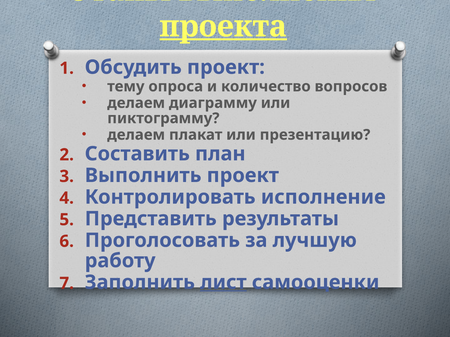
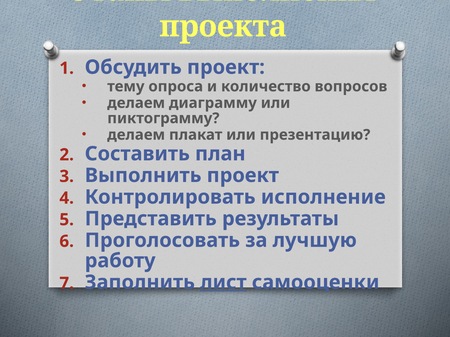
проекта underline: present -> none (223, 27)
